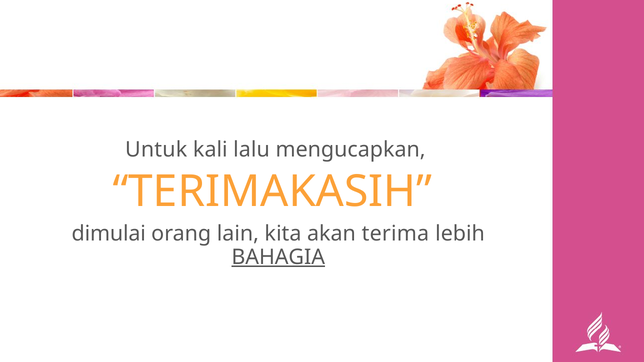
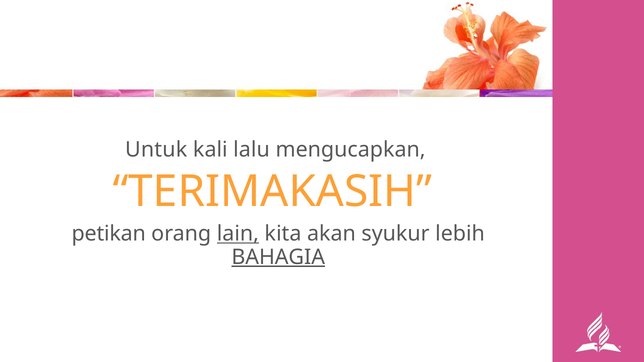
dimulai: dimulai -> petikan (109, 234)
lain underline: none -> present (238, 234)
terima: terima -> syukur (396, 234)
